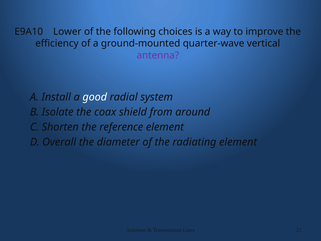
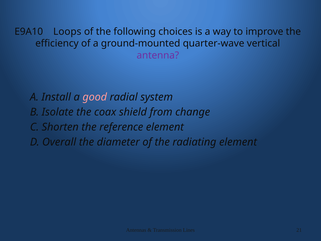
Lower: Lower -> Loops (67, 32)
good colour: white -> pink (95, 97)
around: around -> change (193, 112)
